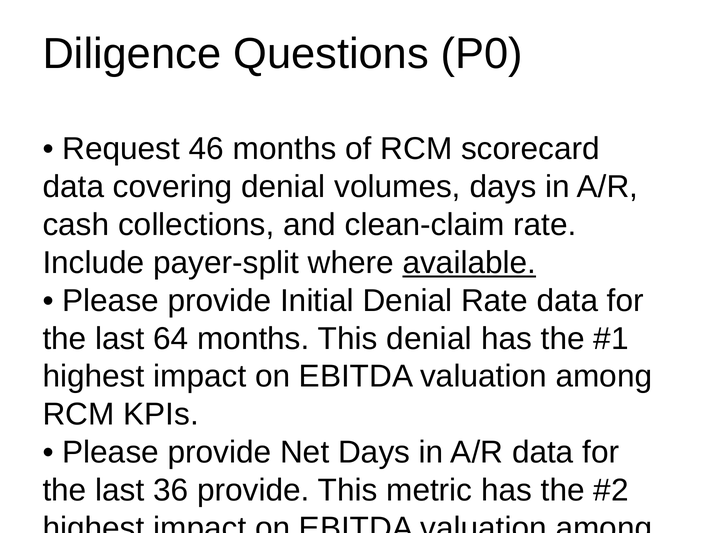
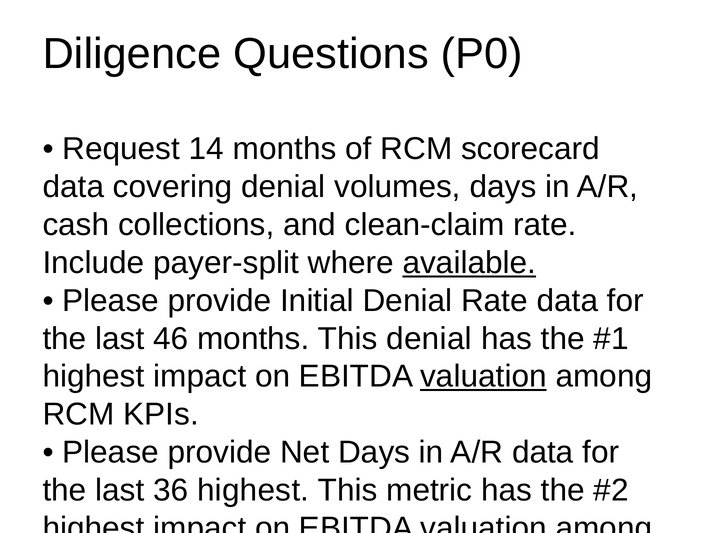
46: 46 -> 14 (206, 149)
64: 64 -> 46 (171, 339)
valuation underline: none -> present (483, 377)
36 provide: provide -> highest (253, 490)
